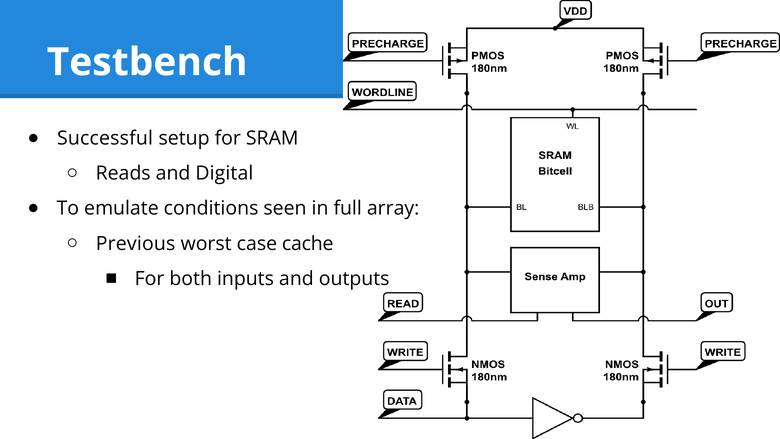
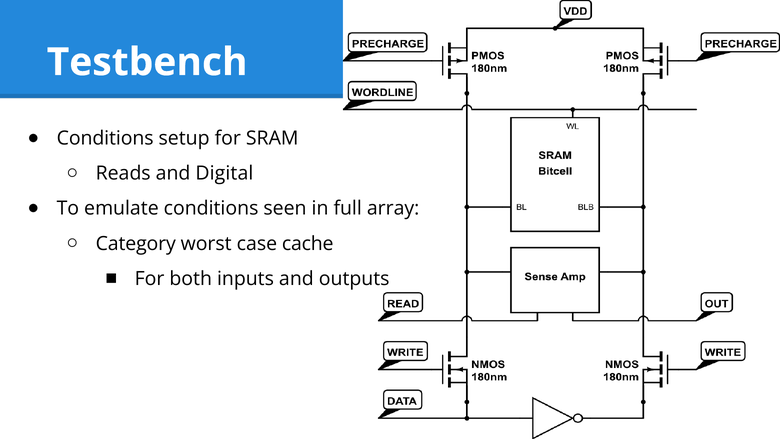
Successful: Successful -> Conditions (105, 138)
Previous: Previous -> Category (136, 243)
